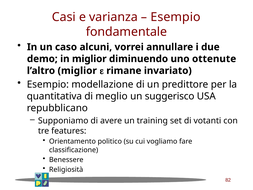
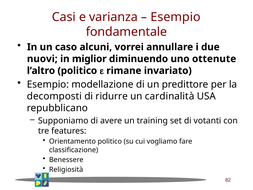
demo: demo -> nuovi (42, 59)
l’altro miglior: miglior -> politico (77, 71)
quantitativa: quantitativa -> decomposti (54, 96)
meglio: meglio -> ridurre (112, 96)
suggerisco: suggerisco -> cardinalità (170, 96)
